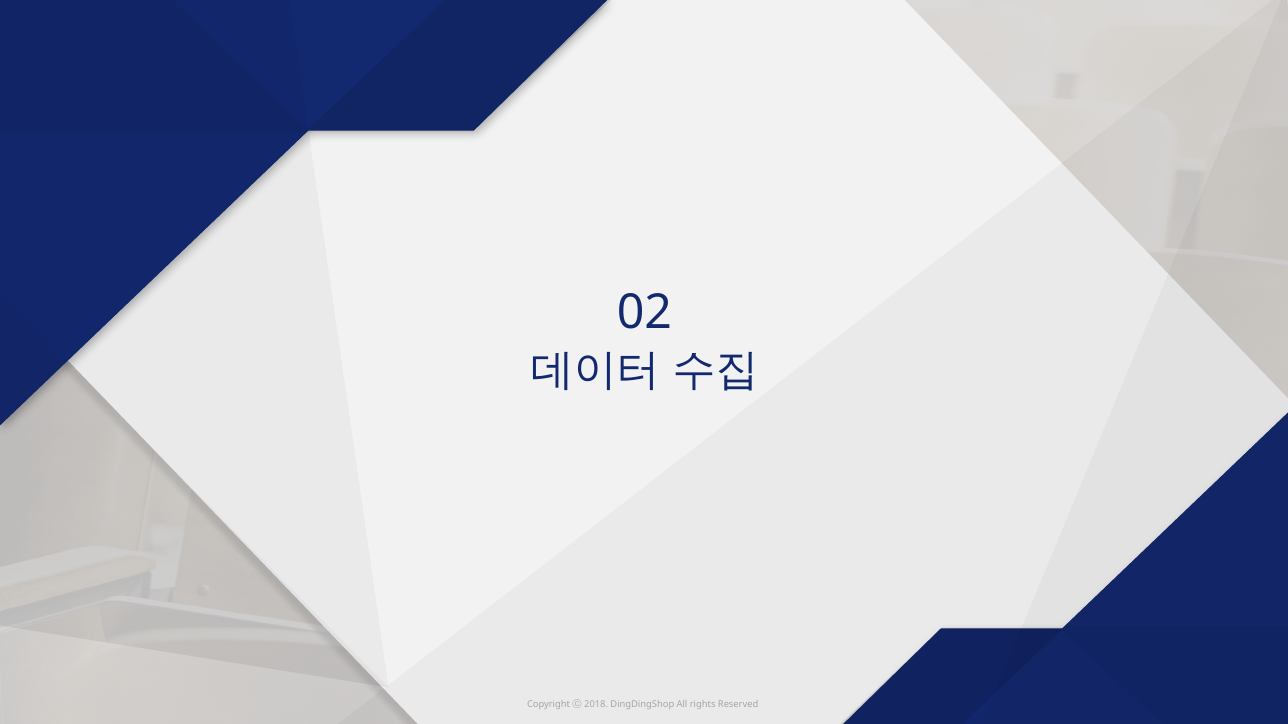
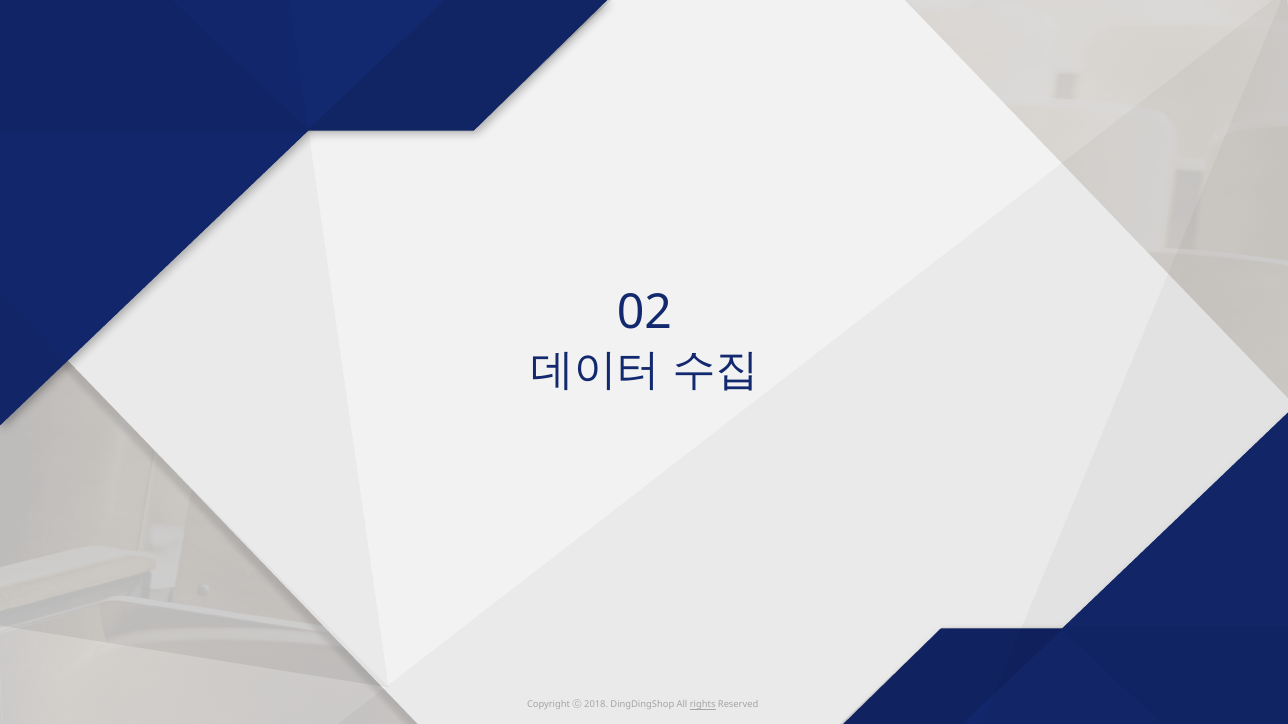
rights underline: none -> present (703, 705)
